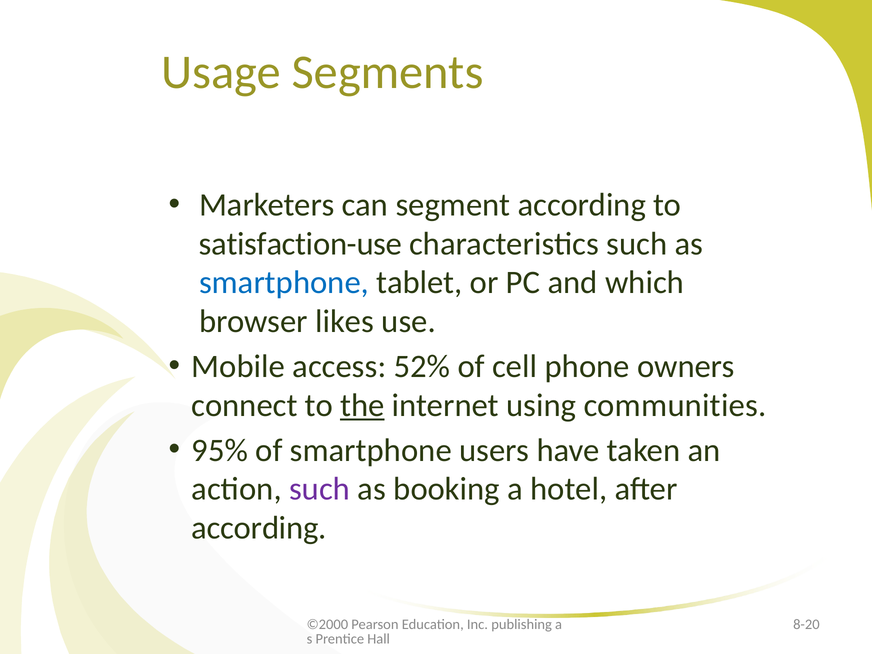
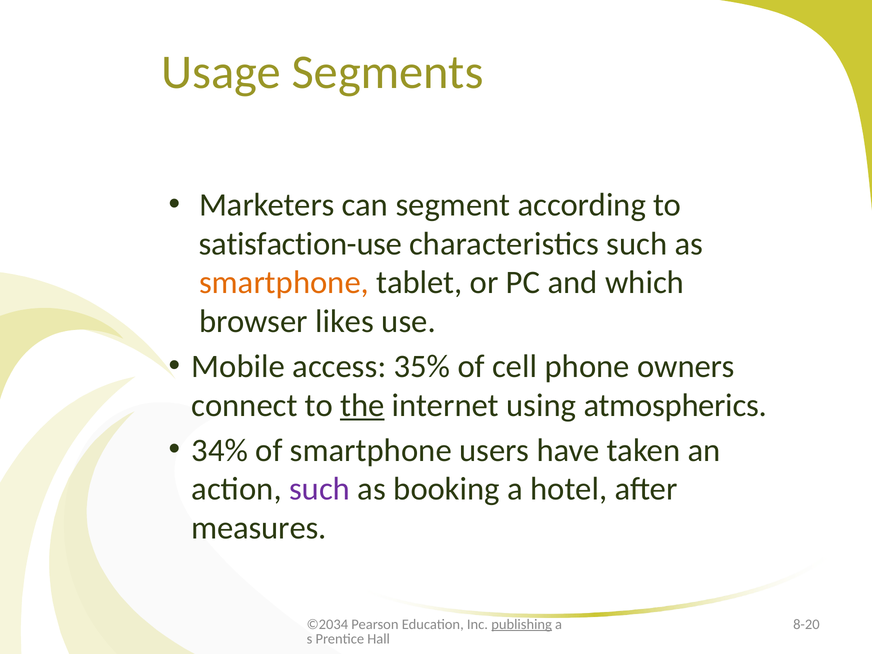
smartphone colour: blue -> orange (284, 283)
52%: 52% -> 35% (422, 366)
communities: communities -> atmospherics (675, 405)
95%: 95% -> 34% (220, 450)
according: according -> measures (259, 528)
©2000: ©2000 -> ©2034 (327, 624)
publishing underline: none -> present (522, 624)
